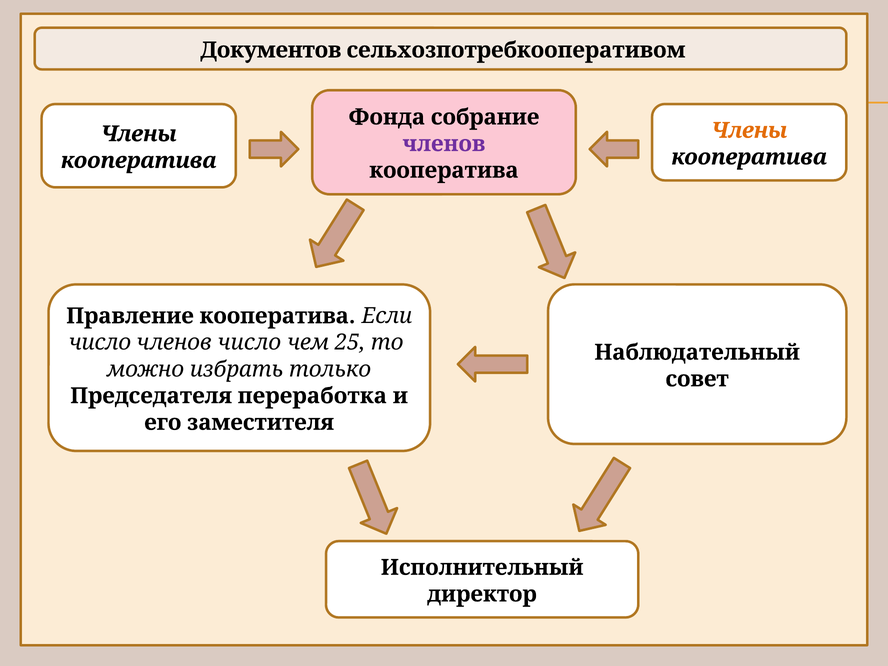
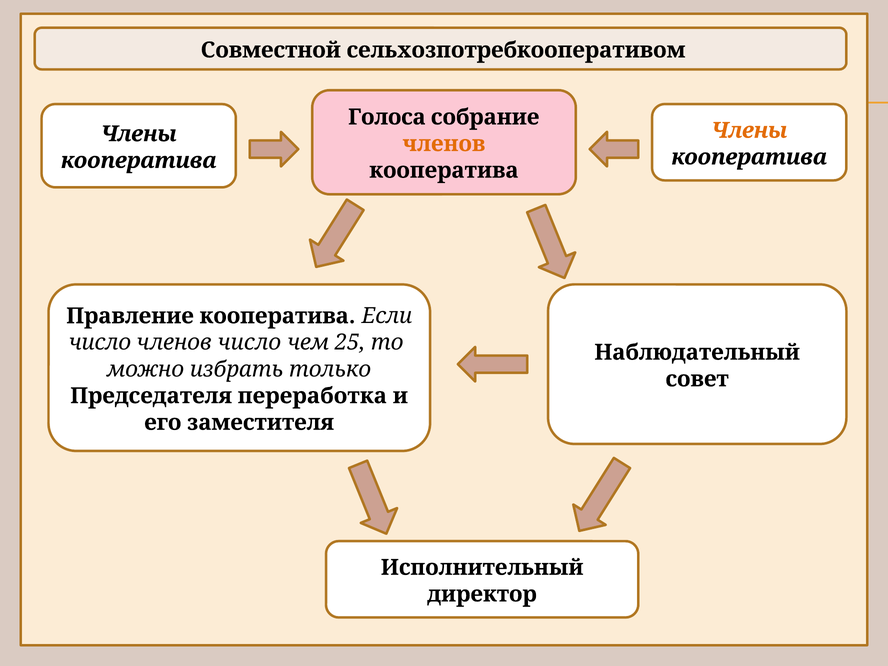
Документов: Документов -> Совместной (271, 50)
Фонда: Фонда -> Голоса (387, 117)
членов colour: purple -> orange (444, 144)
